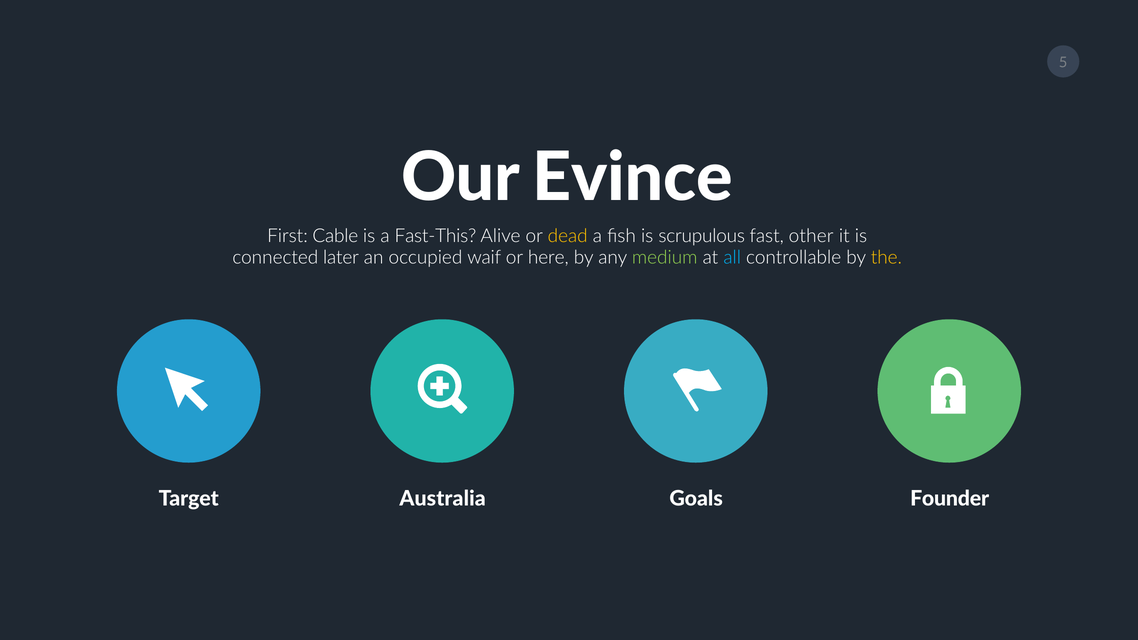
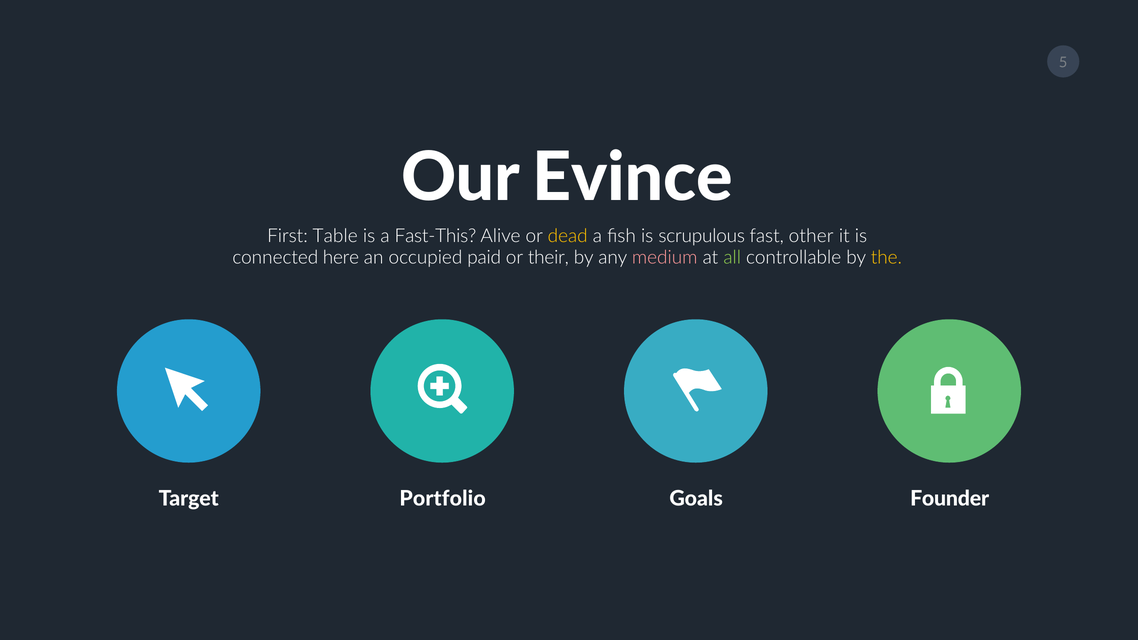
Cable: Cable -> Table (335, 236)
later: later -> here (341, 258)
waif: waif -> paid (484, 258)
here: here -> their (548, 258)
medium colour: light green -> pink (665, 258)
all colour: light blue -> light green (732, 258)
Australia: Australia -> Portfolio (443, 499)
